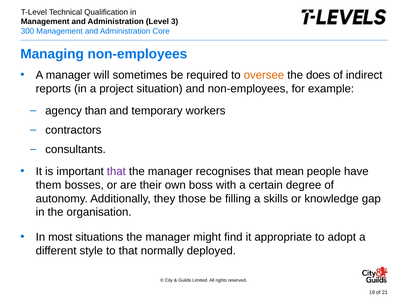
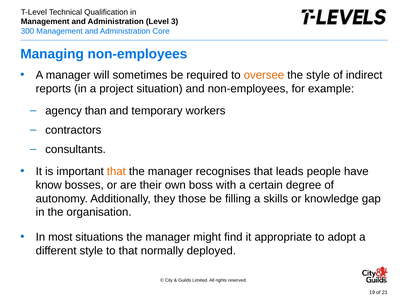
the does: does -> style (318, 75)
that colour: purple -> orange (116, 171)
mean: mean -> leads (290, 171)
them: them -> know (49, 185)
